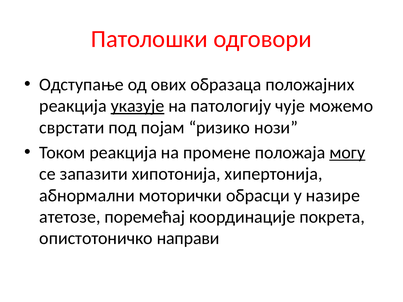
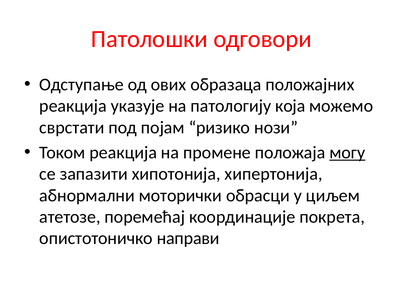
указује underline: present -> none (138, 106)
чује: чује -> која (290, 106)
назире: назире -> циљем (333, 196)
